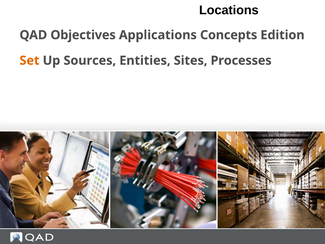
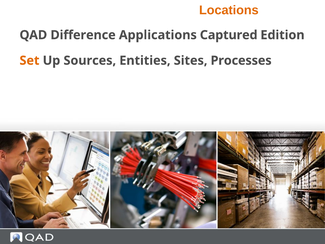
Locations colour: black -> orange (229, 10)
Objectives: Objectives -> Difference (83, 35)
Concepts: Concepts -> Captured (229, 35)
